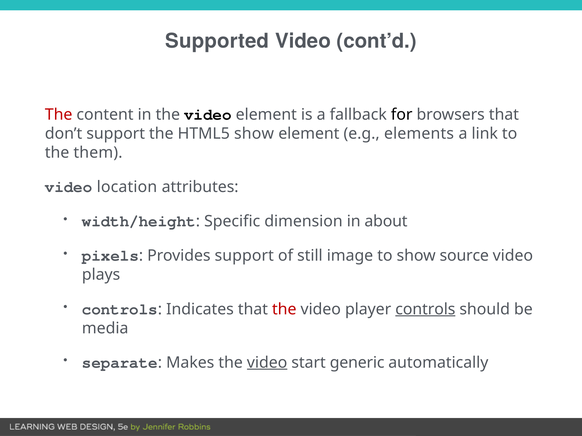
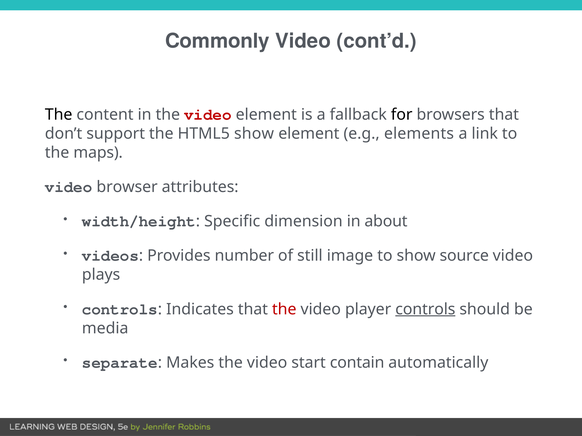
Supported: Supported -> Commonly (217, 41)
The colour: red -> black (59, 115)
video colour: black -> red (208, 115)
them: them -> maps (98, 153)
location: location -> browser (127, 187)
pixels: pixels -> videos (110, 256)
Provides support: support -> number (244, 256)
video underline: present -> none (267, 363)
generic: generic -> contain (357, 363)
